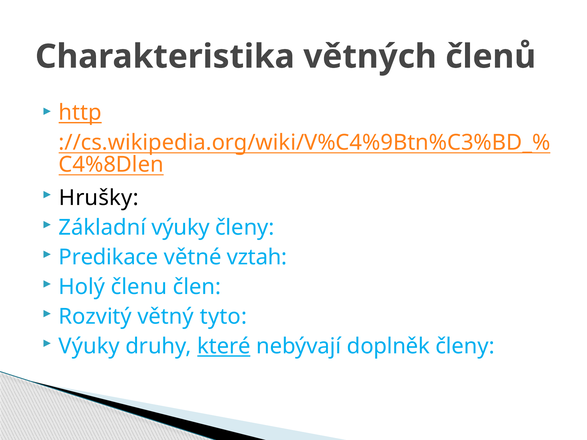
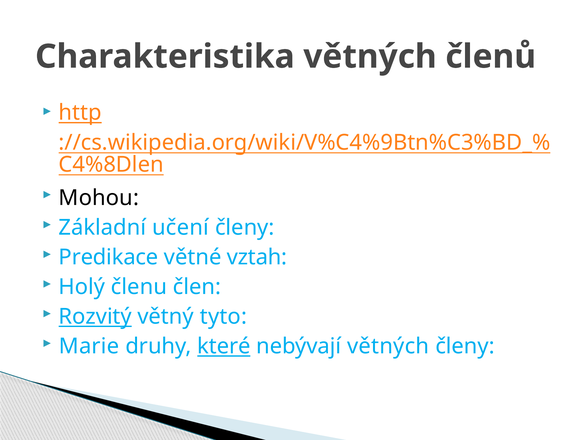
Hrušky: Hrušky -> Mohou (99, 198)
Základní výuky: výuky -> učení (180, 228)
Rozvitý underline: none -> present (95, 317)
Výuky: Výuky -> Marie (89, 347)
nebývají doplněk: doplněk -> větných (388, 347)
